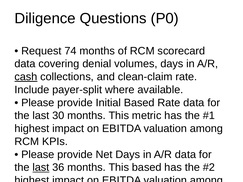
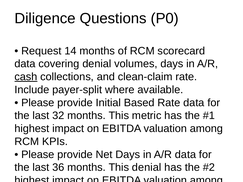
74: 74 -> 14 (71, 51)
30: 30 -> 32 (58, 116)
last underline: present -> none (41, 168)
This based: based -> denial (147, 168)
